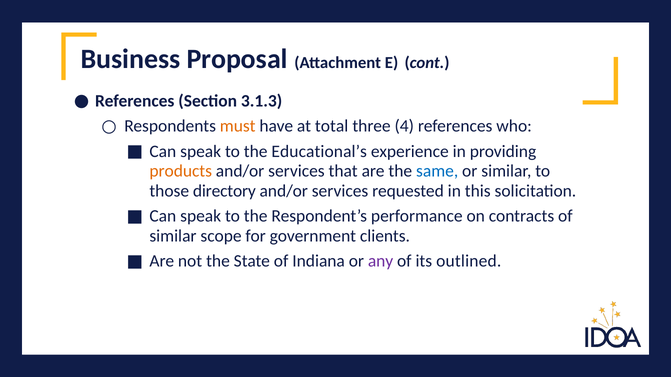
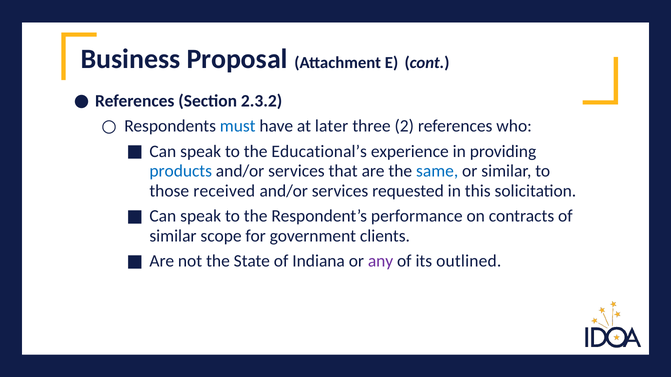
3.1.3: 3.1.3 -> 2.3.2 (262, 101)
must colour: orange -> blue (238, 126)
total: total -> later (332, 126)
4: 4 -> 2 (404, 126)
products colour: orange -> blue (181, 171)
directory: directory -> received (224, 191)
